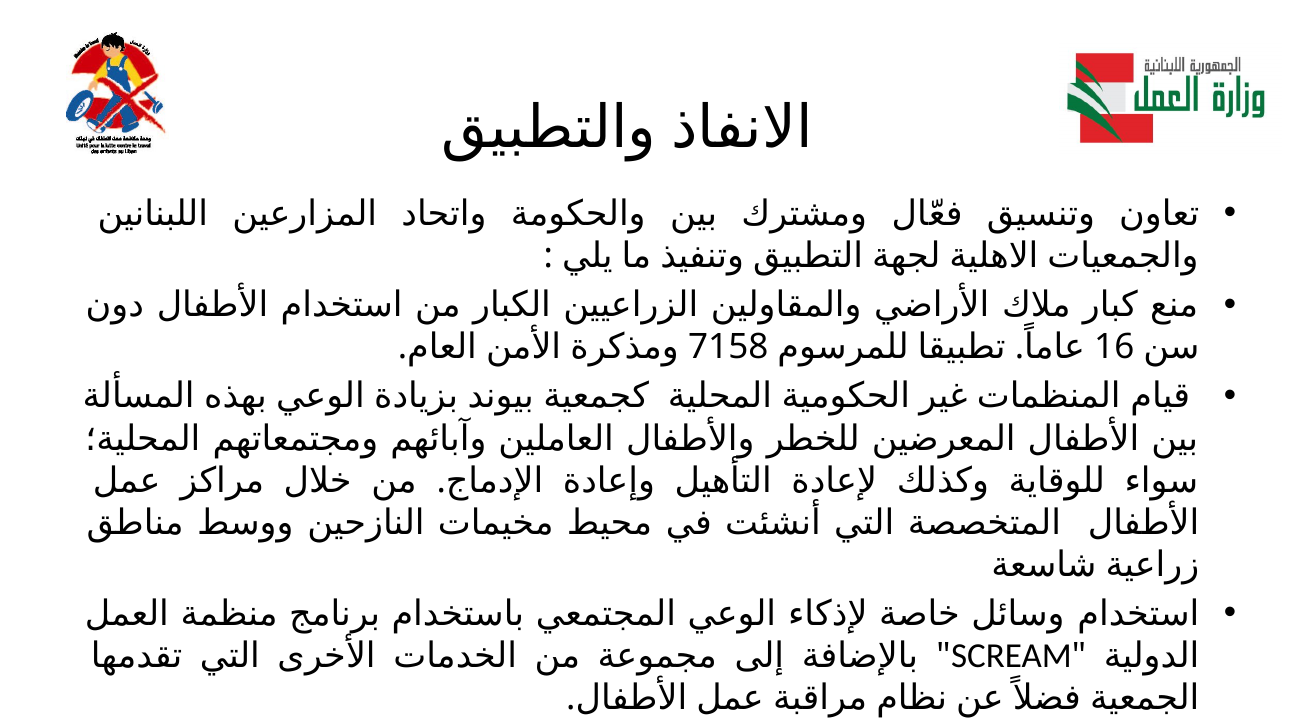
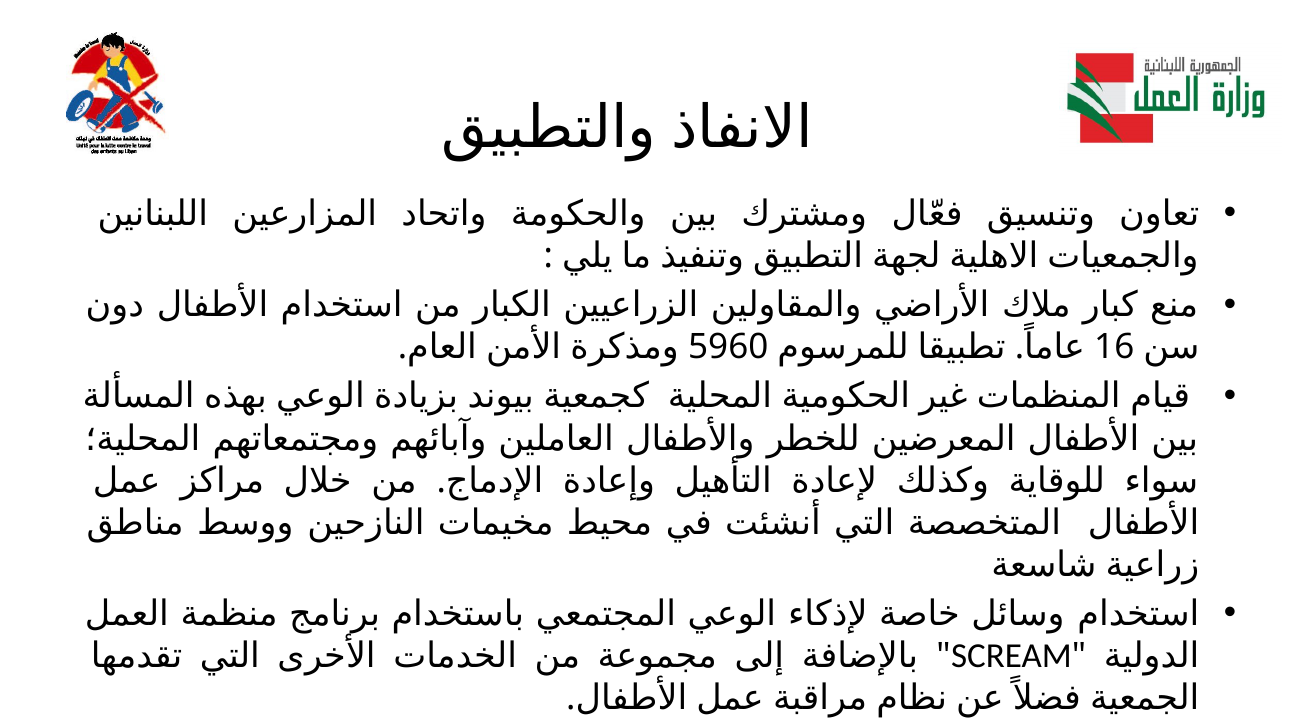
7158: 7158 -> 5960 (728, 347)
